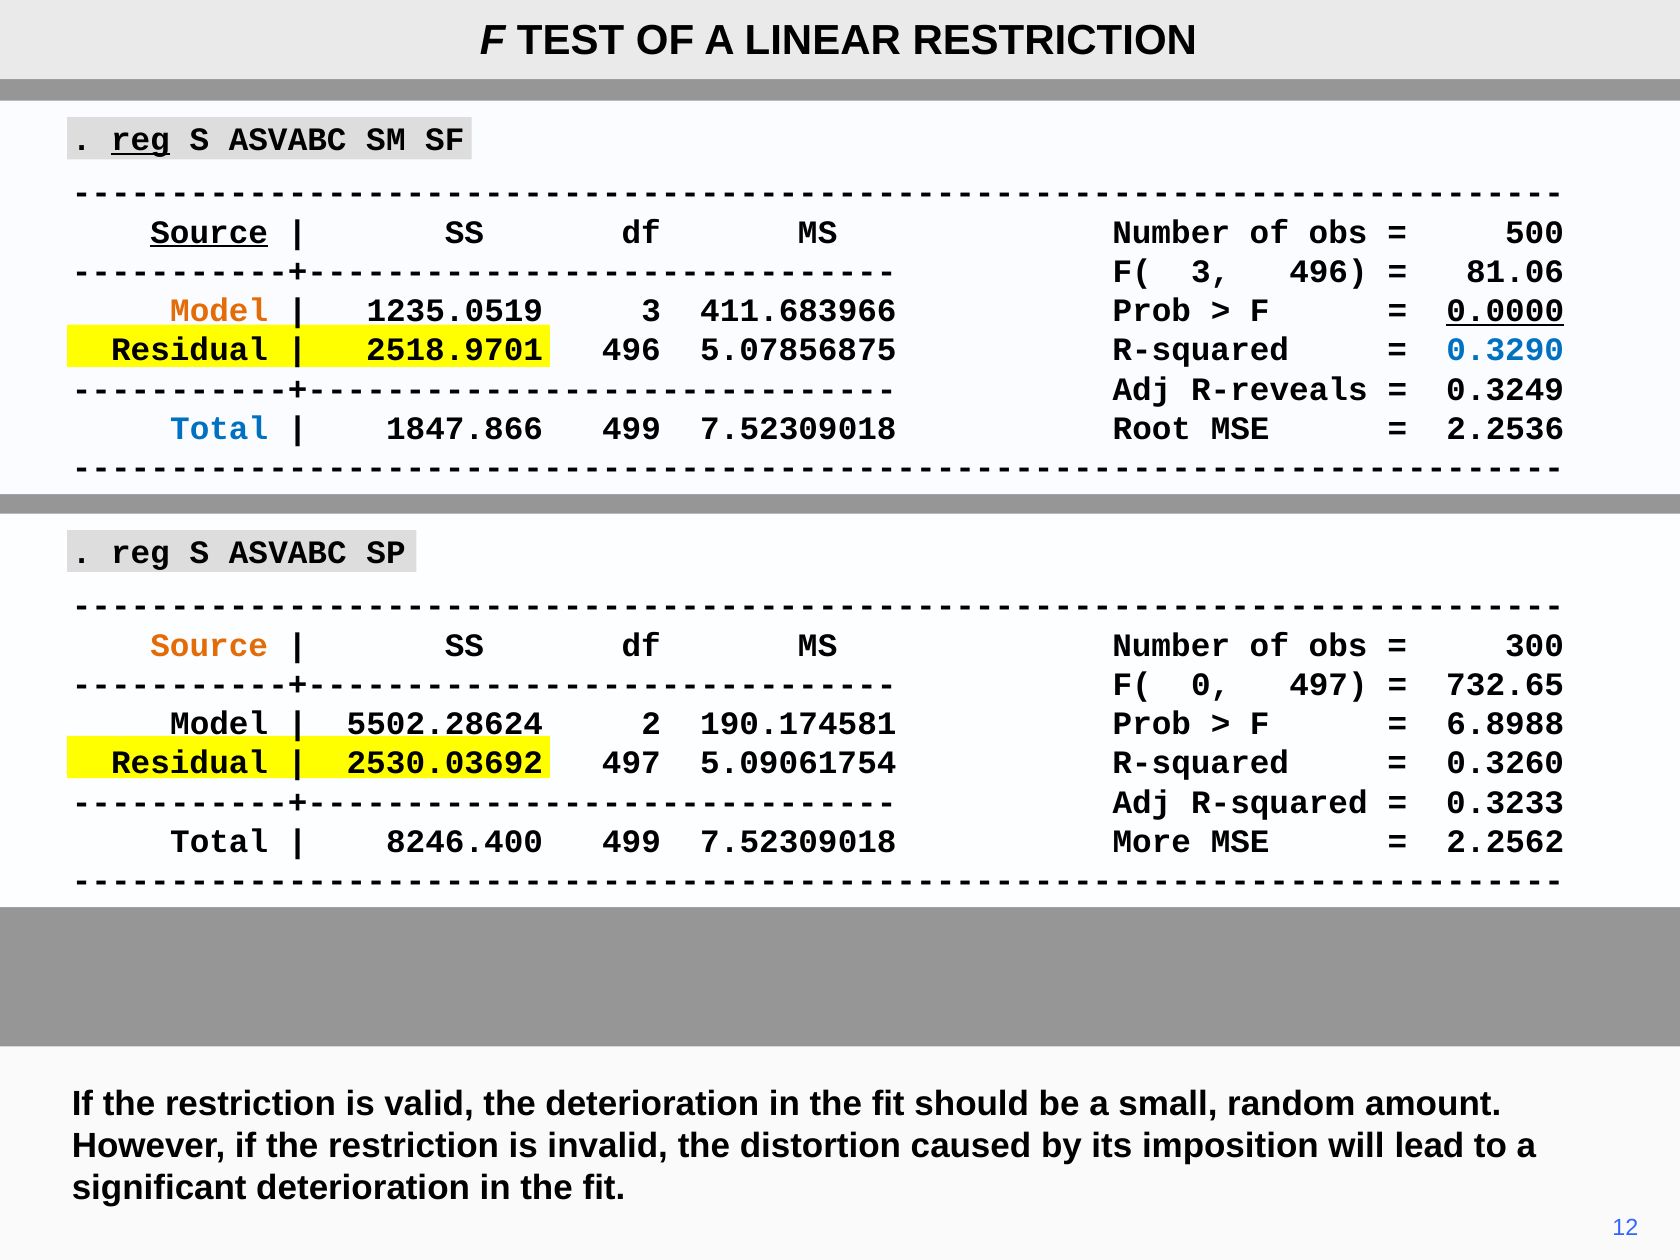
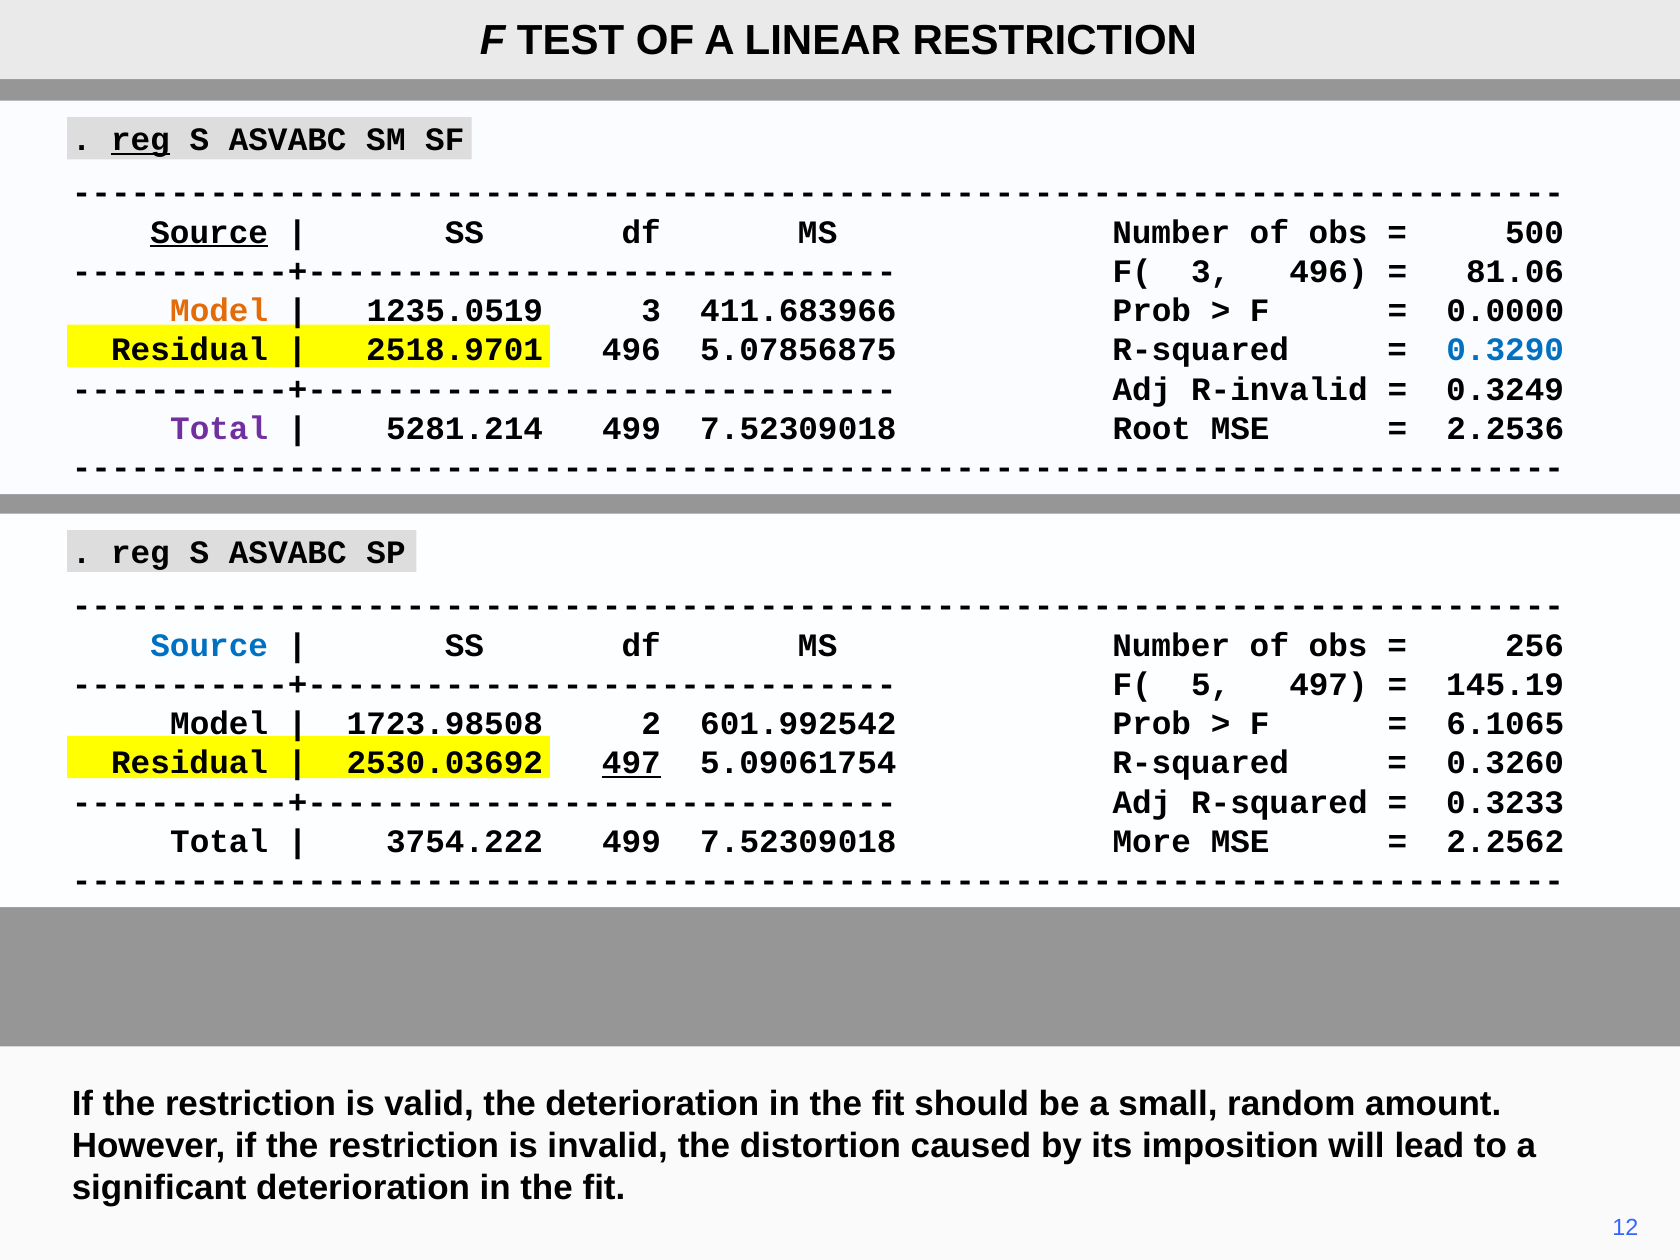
0.0000 underline: present -> none (1505, 311)
R-reveals: R-reveals -> R-invalid (1279, 389)
Total colour: blue -> purple (219, 429)
1847.866: 1847.866 -> 5281.214 (465, 429)
Source colour: orange -> blue (209, 645)
300: 300 -> 256 (1534, 645)
0: 0 -> 5 (1211, 685)
732.65: 732.65 -> 145.19 (1505, 685)
5502.28624: 5502.28624 -> 1723.98508 (445, 724)
190.174581: 190.174581 -> 601.992542 (798, 724)
6.8988: 6.8988 -> 6.1065 (1505, 724)
497 underline: none -> present (631, 763)
8246.400: 8246.400 -> 3754.222 (465, 842)
